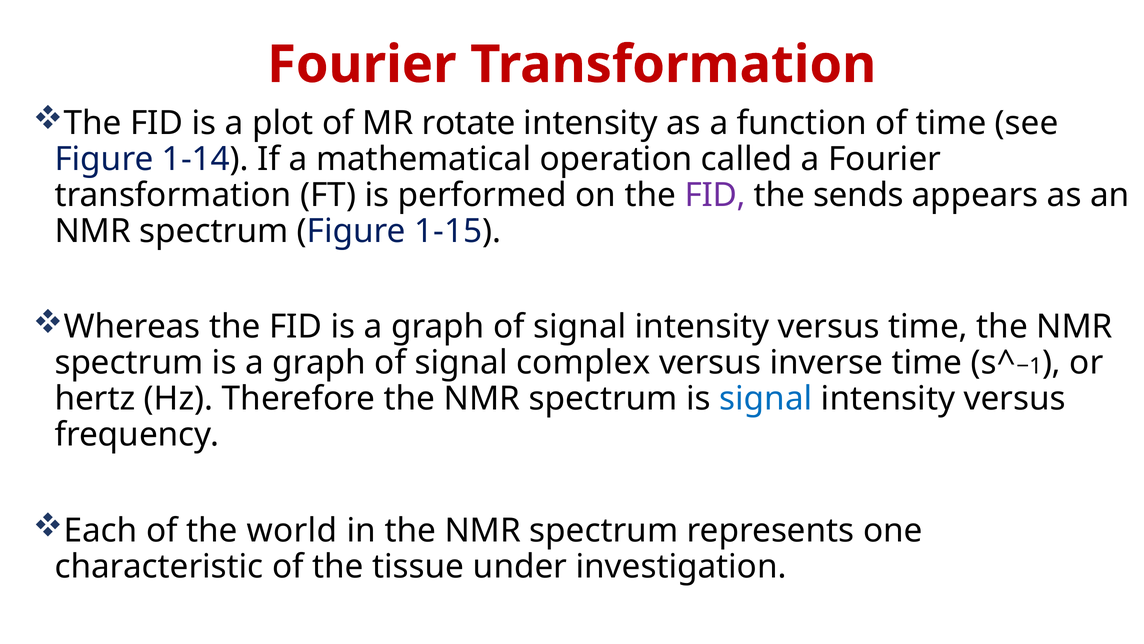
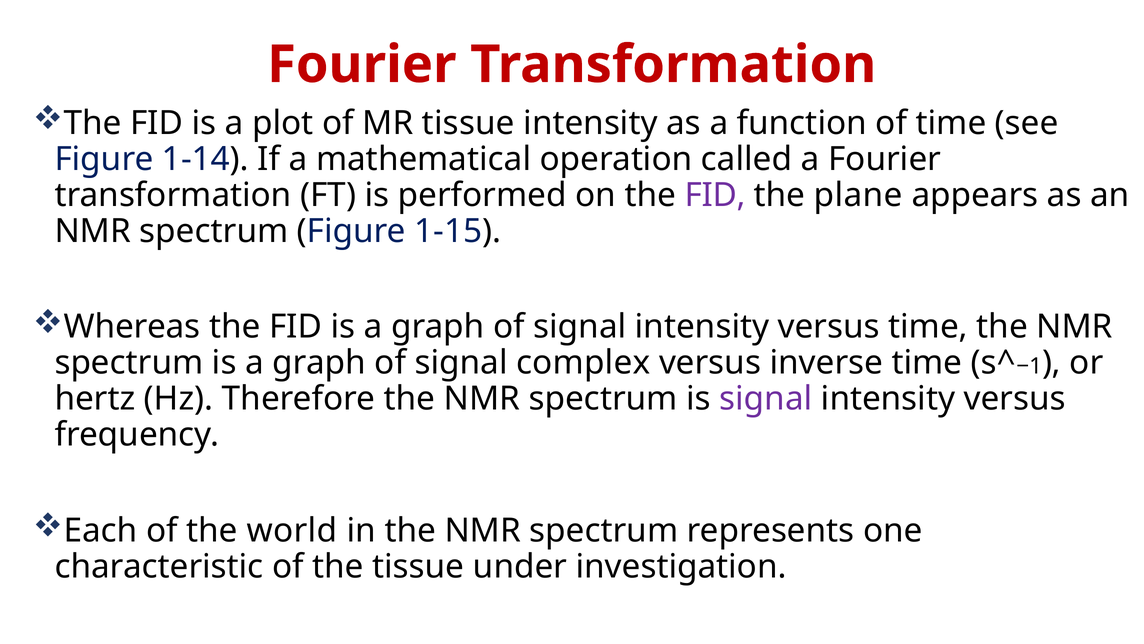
MR rotate: rotate -> tissue (468, 123)
sends: sends -> plane (858, 195)
signal colour: blue -> purple (766, 399)
